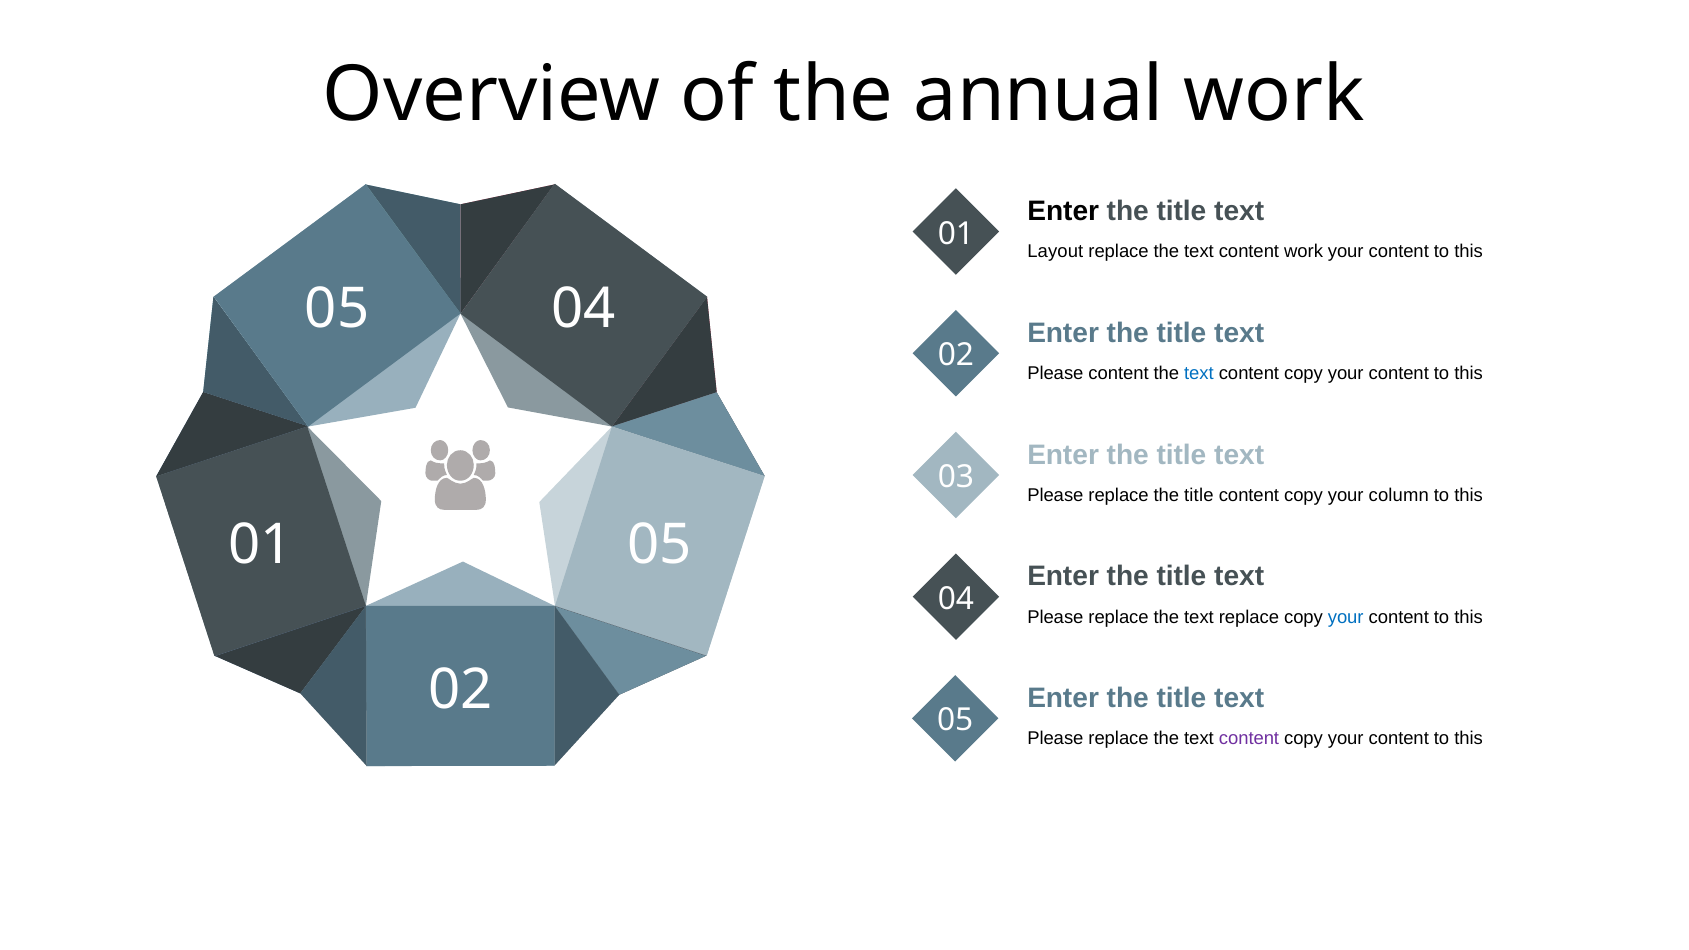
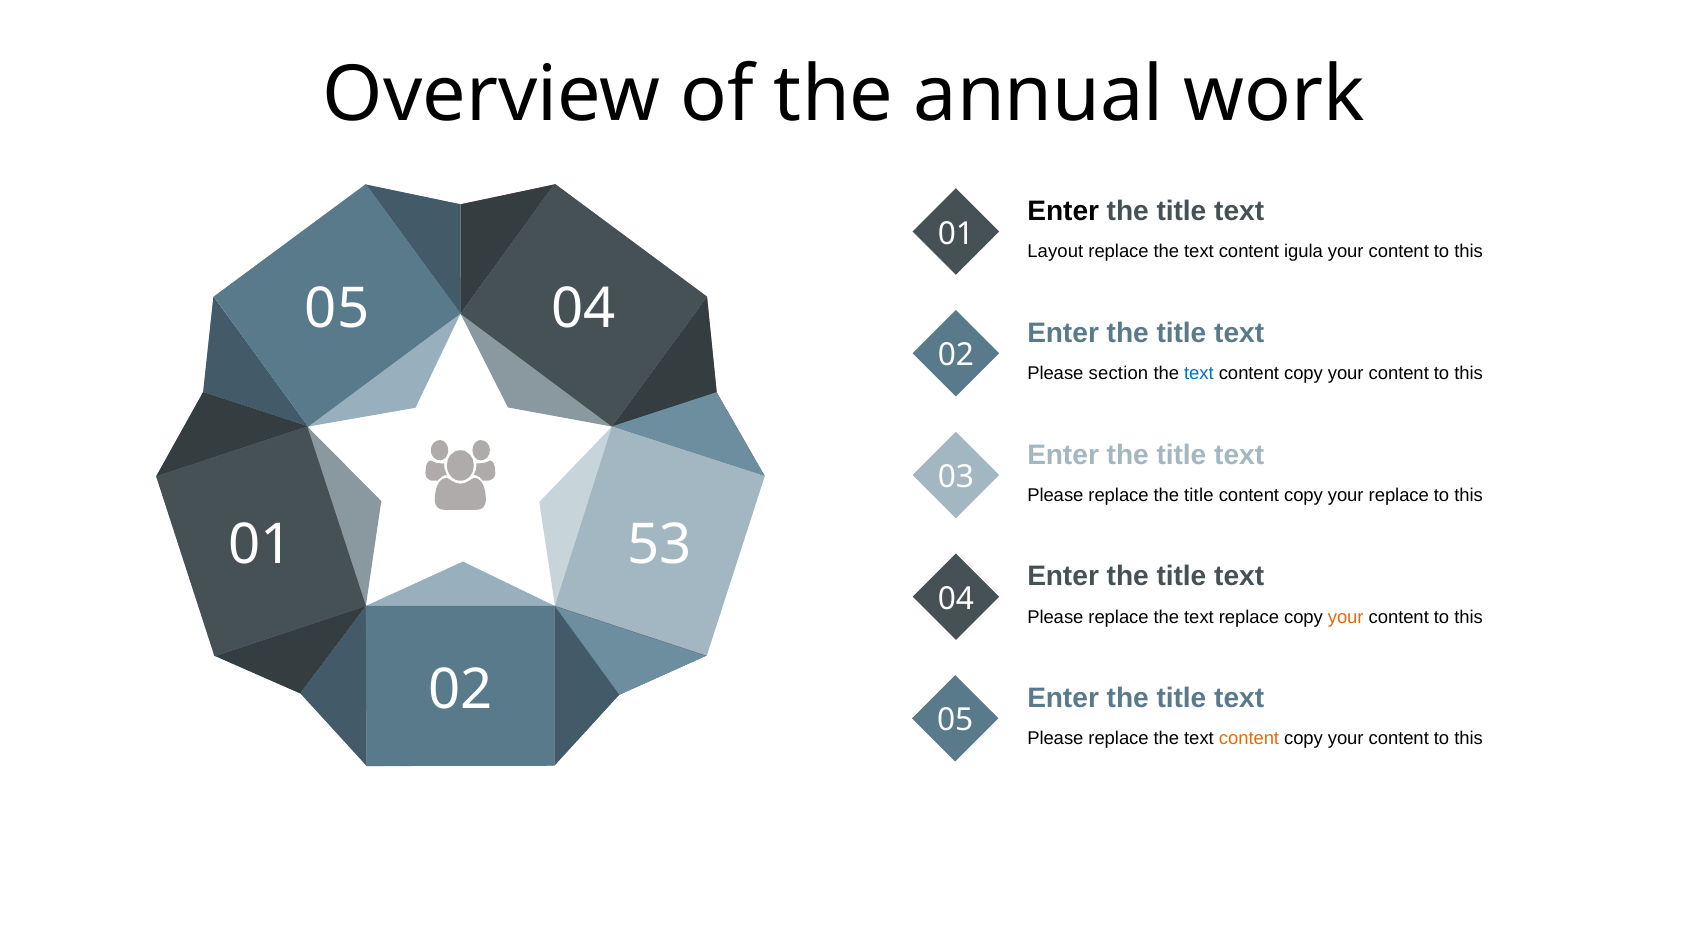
content work: work -> igula (1304, 252)
Please content: content -> section (1118, 374)
your column: column -> replace (1399, 495)
01 05: 05 -> 53 (660, 545)
your colour: blue -> orange (1346, 617)
content colour: purple -> orange (1249, 739)
